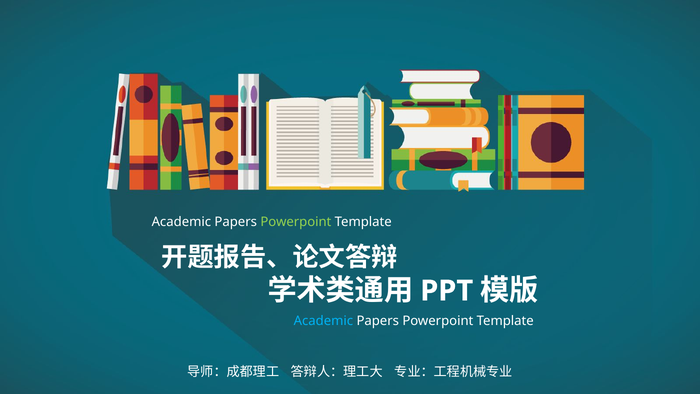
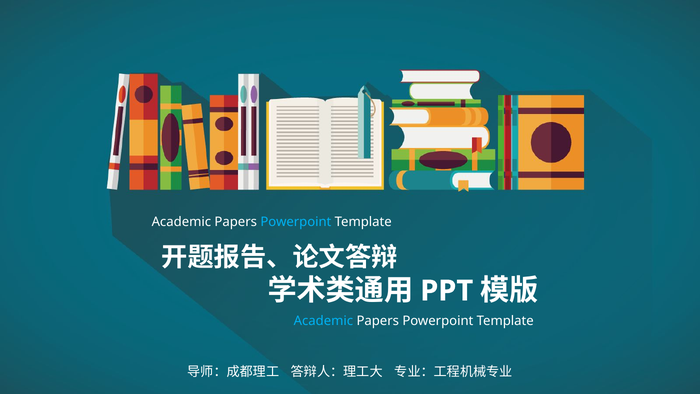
Powerpoint colour: light green -> light blue (296, 222)
